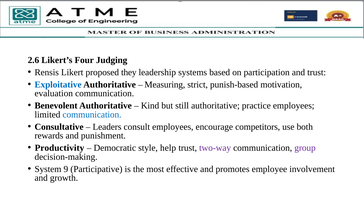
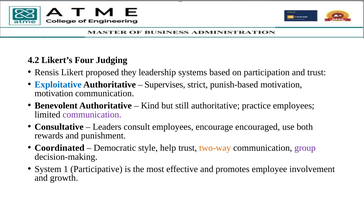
2.6: 2.6 -> 4.2 (33, 60)
Measuring: Measuring -> Supervises (165, 84)
evaluation: evaluation -> motivation (54, 93)
communication colour: blue -> purple (92, 114)
competitors: competitors -> encouraged (258, 127)
Productivity: Productivity -> Coordinated (60, 148)
two-way colour: purple -> orange (215, 148)
9: 9 -> 1 (66, 169)
